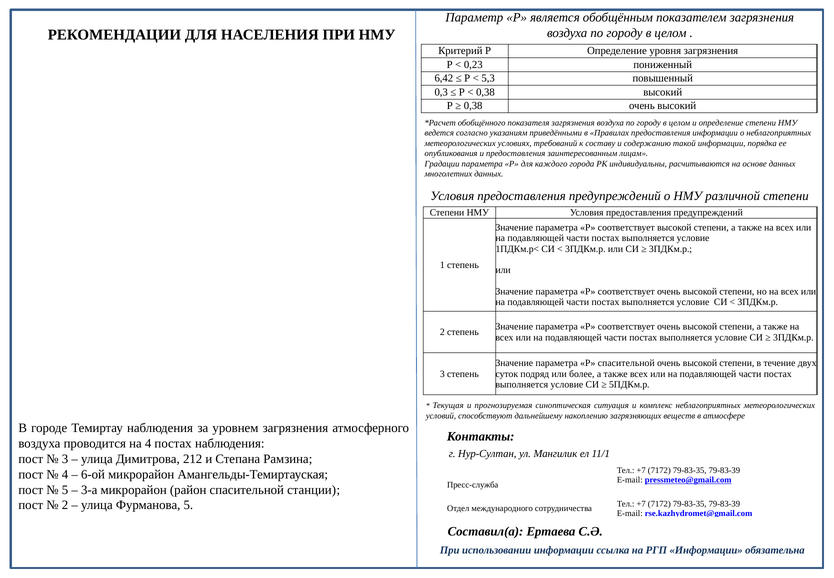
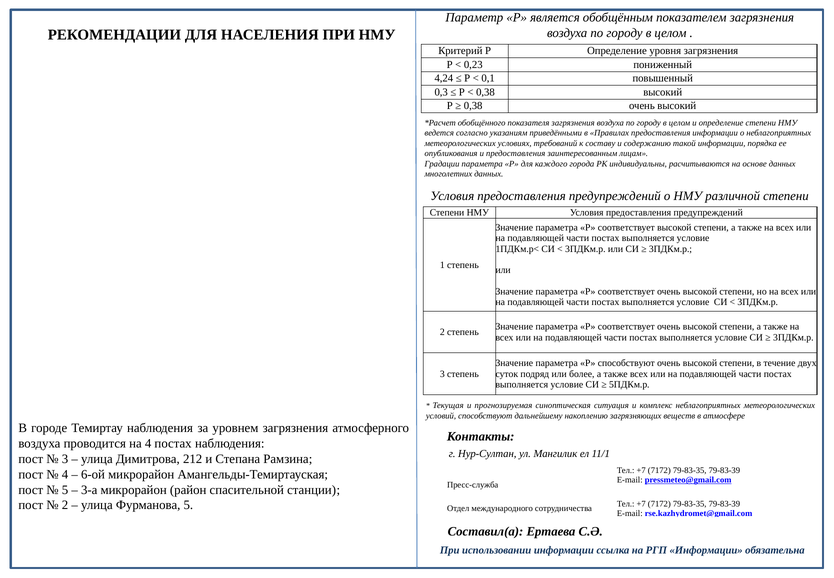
6,42: 6,42 -> 4,24 (444, 78)
5,3: 5,3 -> 0,1 (488, 78)
Р спасительной: спасительной -> способствуют (626, 363)
